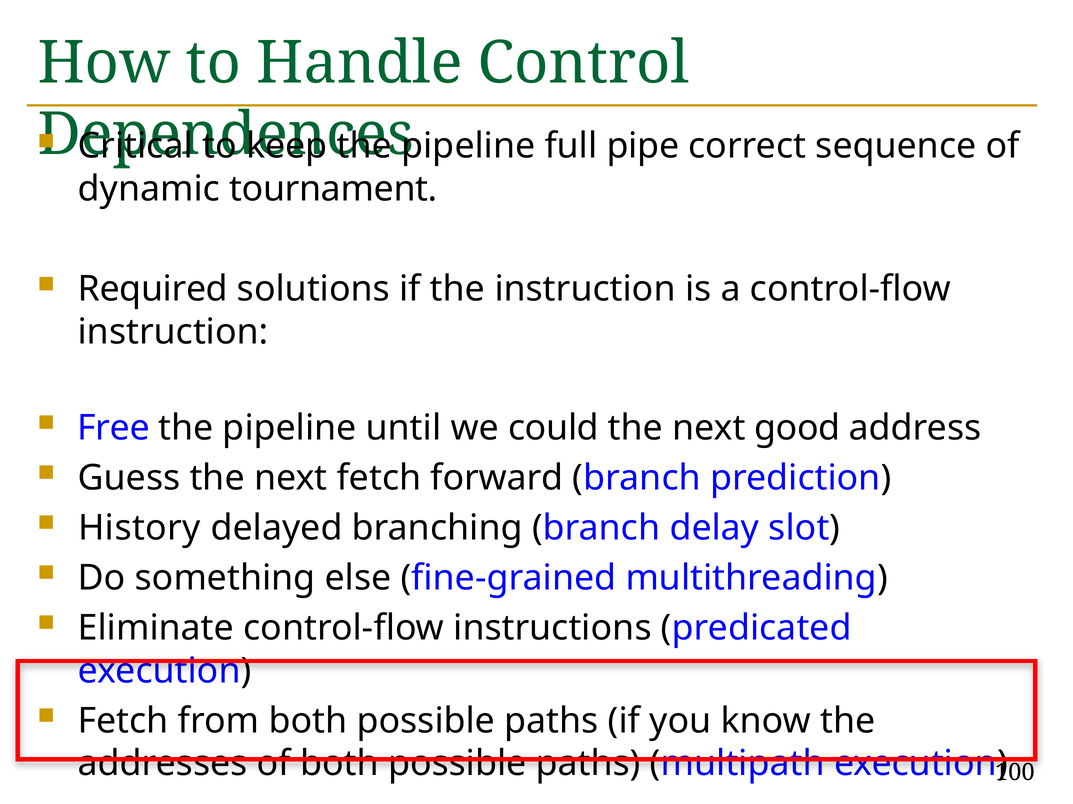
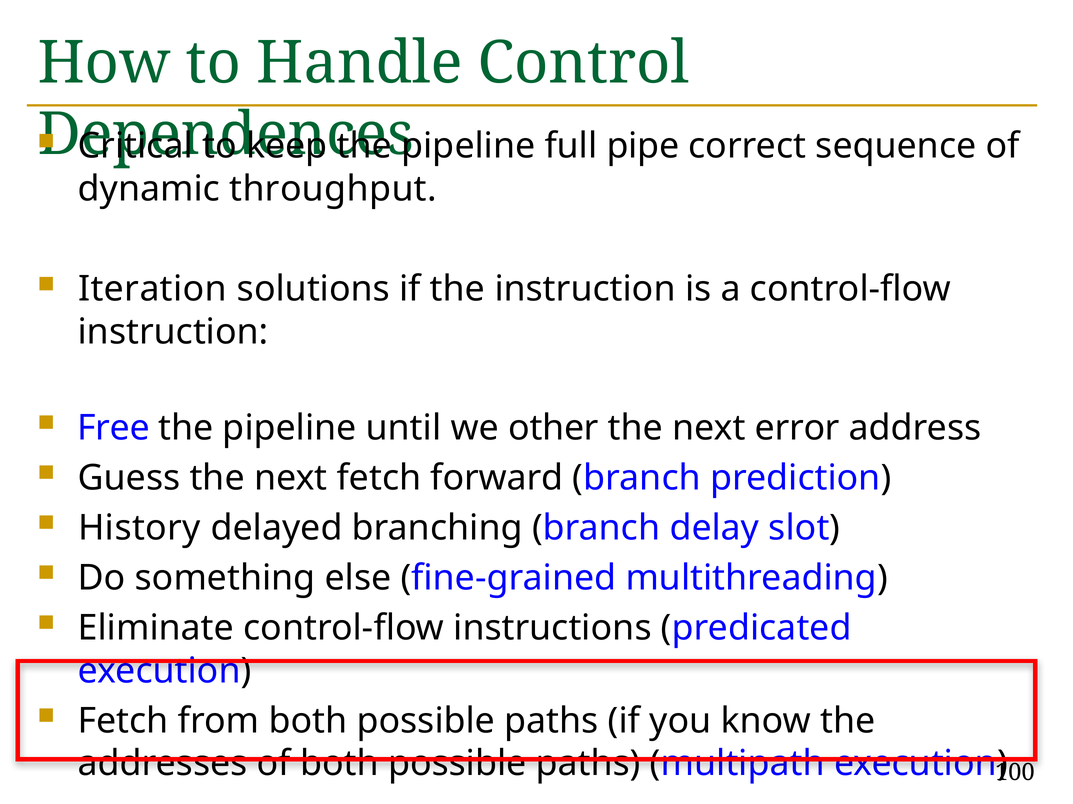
tournament: tournament -> throughput (333, 189)
Required: Required -> Iteration (153, 289)
could: could -> other (554, 428)
good: good -> error (797, 428)
